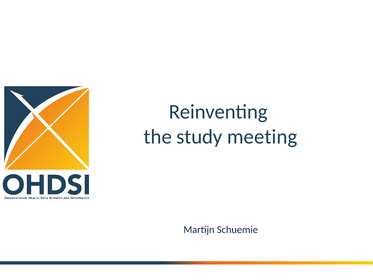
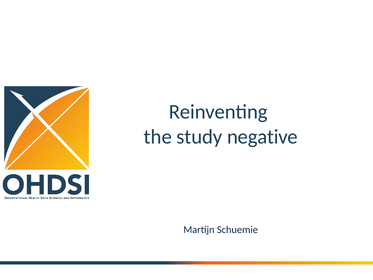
meeting: meeting -> negative (262, 137)
